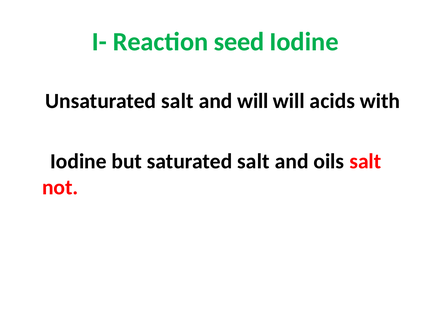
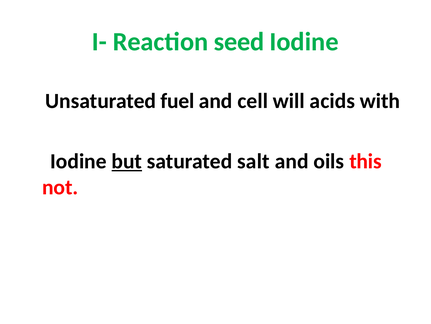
Unsaturated salt: salt -> fuel (178, 101)
and will: will -> cell (253, 101)
but underline: none -> present (127, 161)
oils salt: salt -> this (365, 161)
